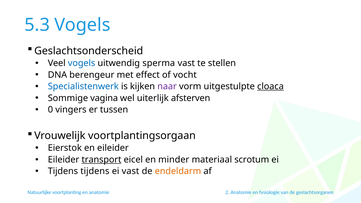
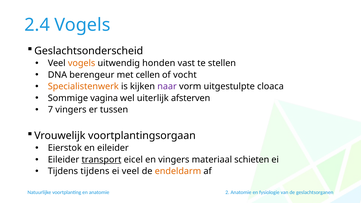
5.3: 5.3 -> 2.4 (37, 25)
vogels colour: blue -> orange (82, 63)
sperma: sperma -> honden (159, 63)
effect: effect -> cellen (148, 75)
Specialistenwerk colour: blue -> orange (83, 86)
cloaca underline: present -> none (270, 86)
0: 0 -> 7 (50, 110)
en minder: minder -> vingers (174, 160)
scrotum: scrotum -> schieten (252, 160)
ei vast: vast -> veel (130, 171)
